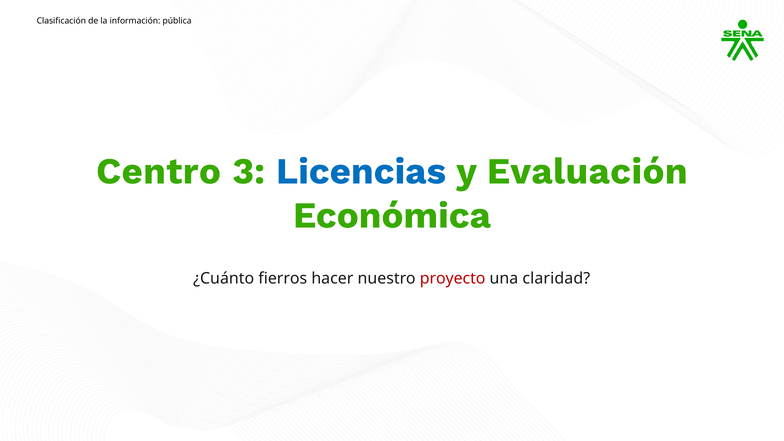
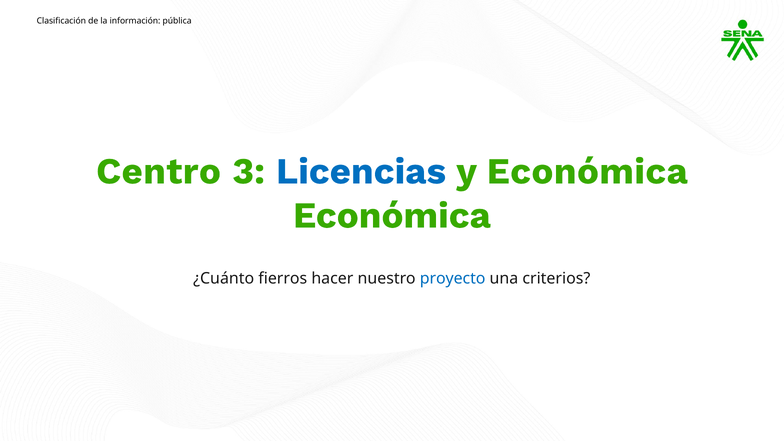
y Evaluación: Evaluación -> Económica (587, 171)
proyecto colour: red -> blue (453, 278)
claridad: claridad -> criterios (556, 278)
